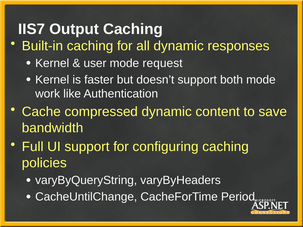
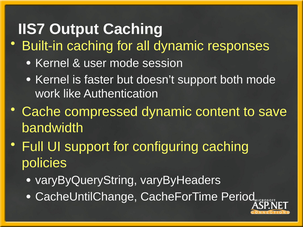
request: request -> session (163, 63)
